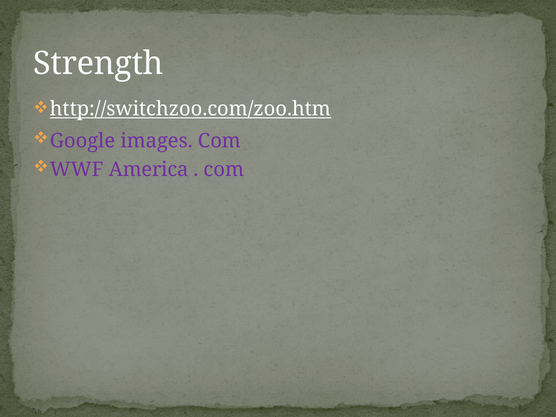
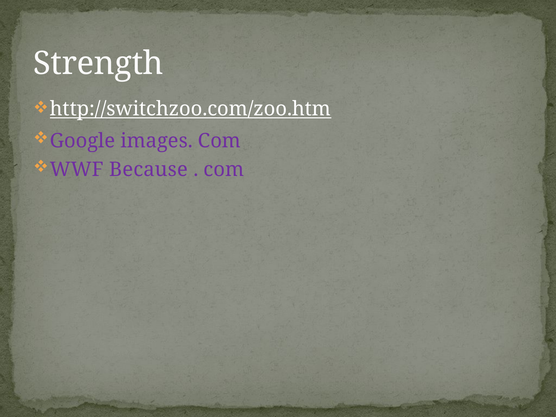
America: America -> Because (148, 170)
